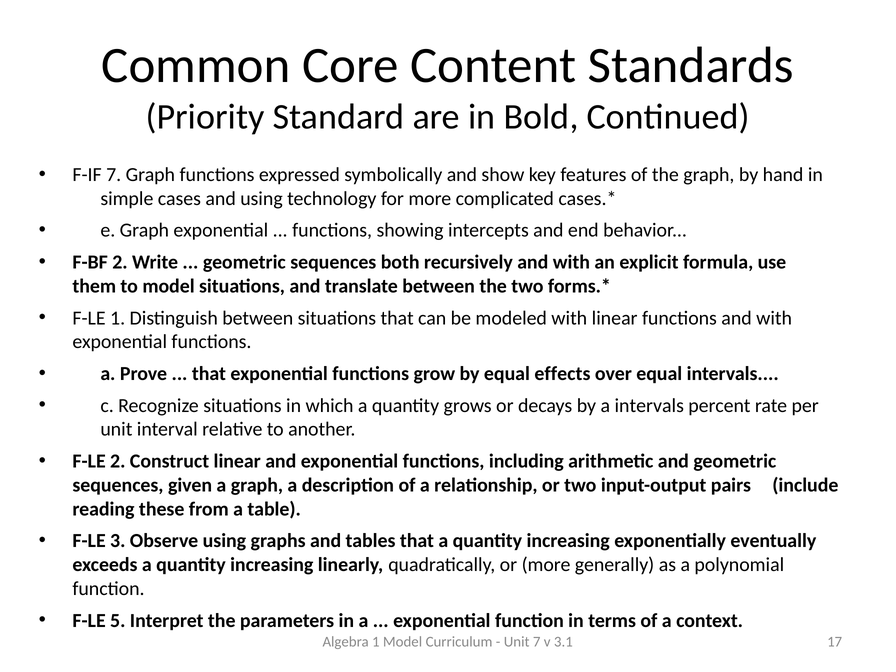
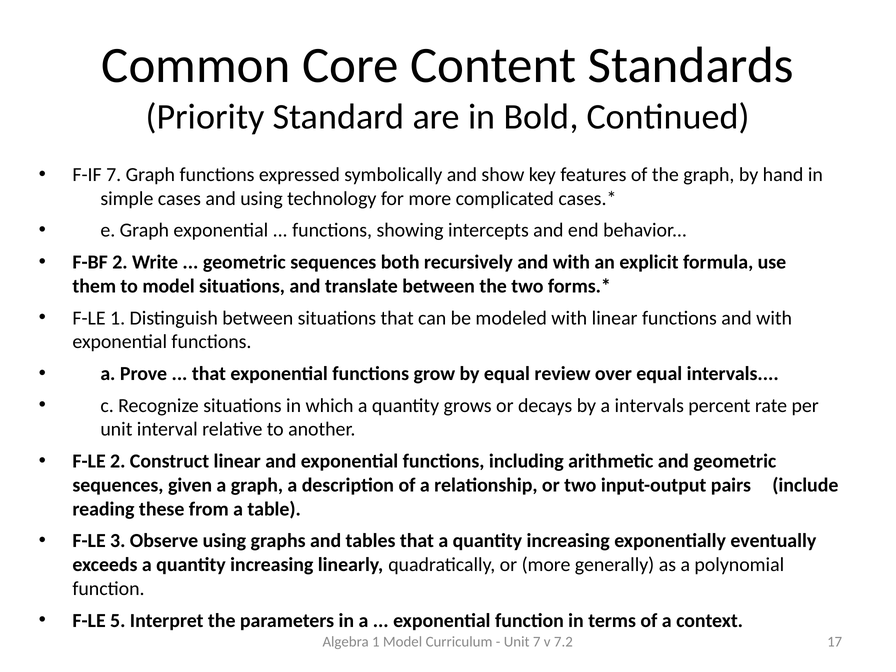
effects: effects -> review (562, 374)
3.1: 3.1 -> 7.2 (563, 642)
